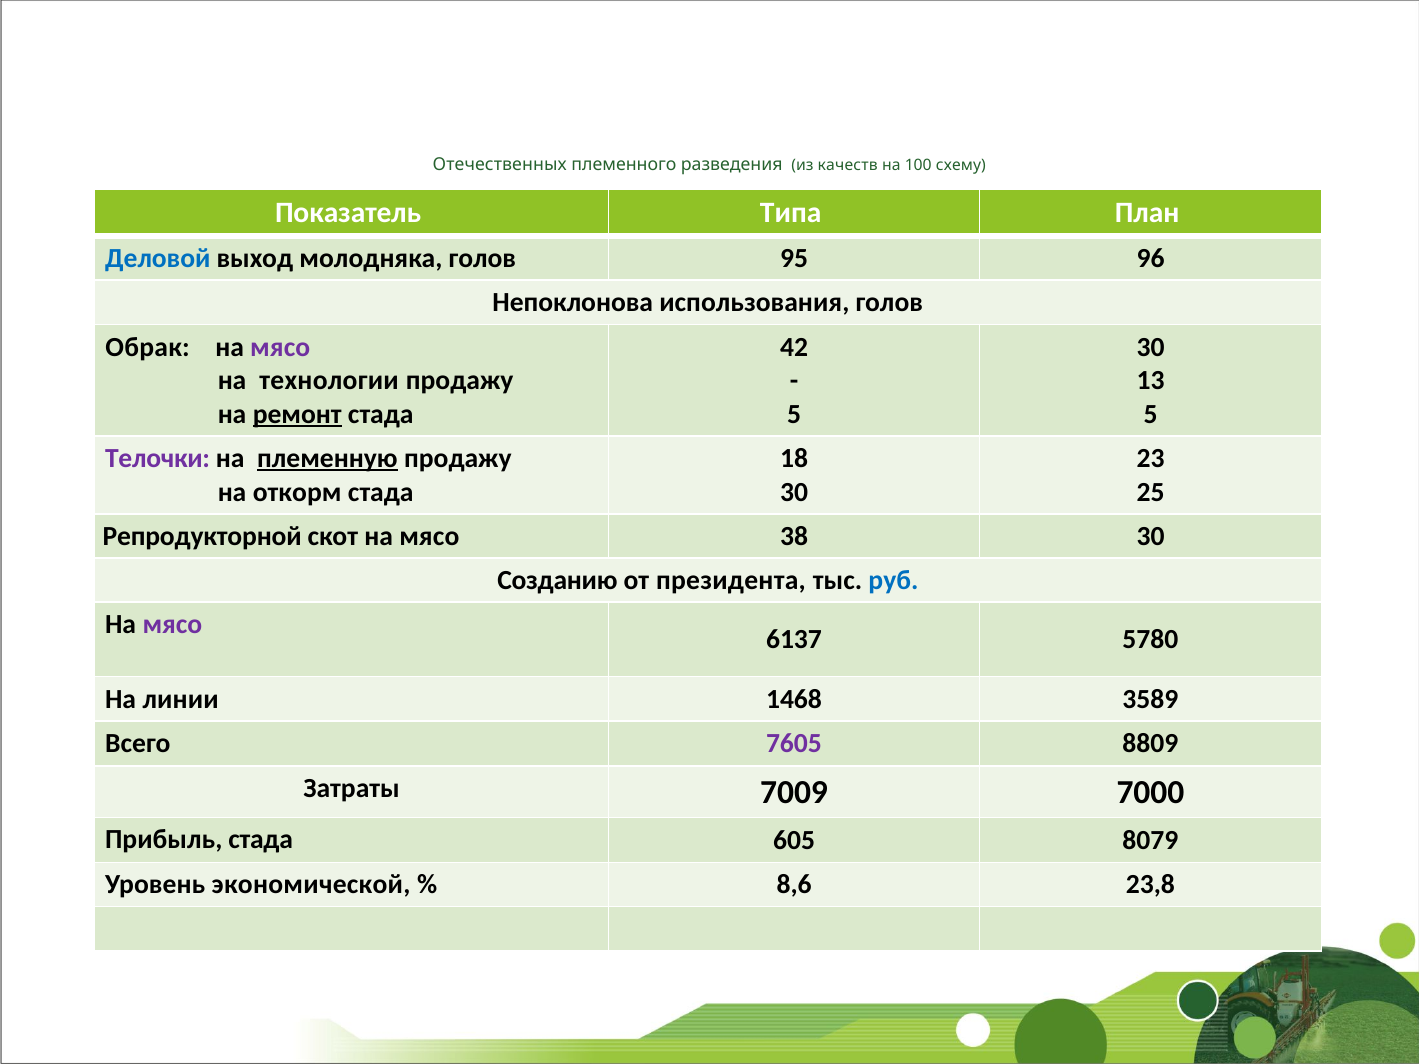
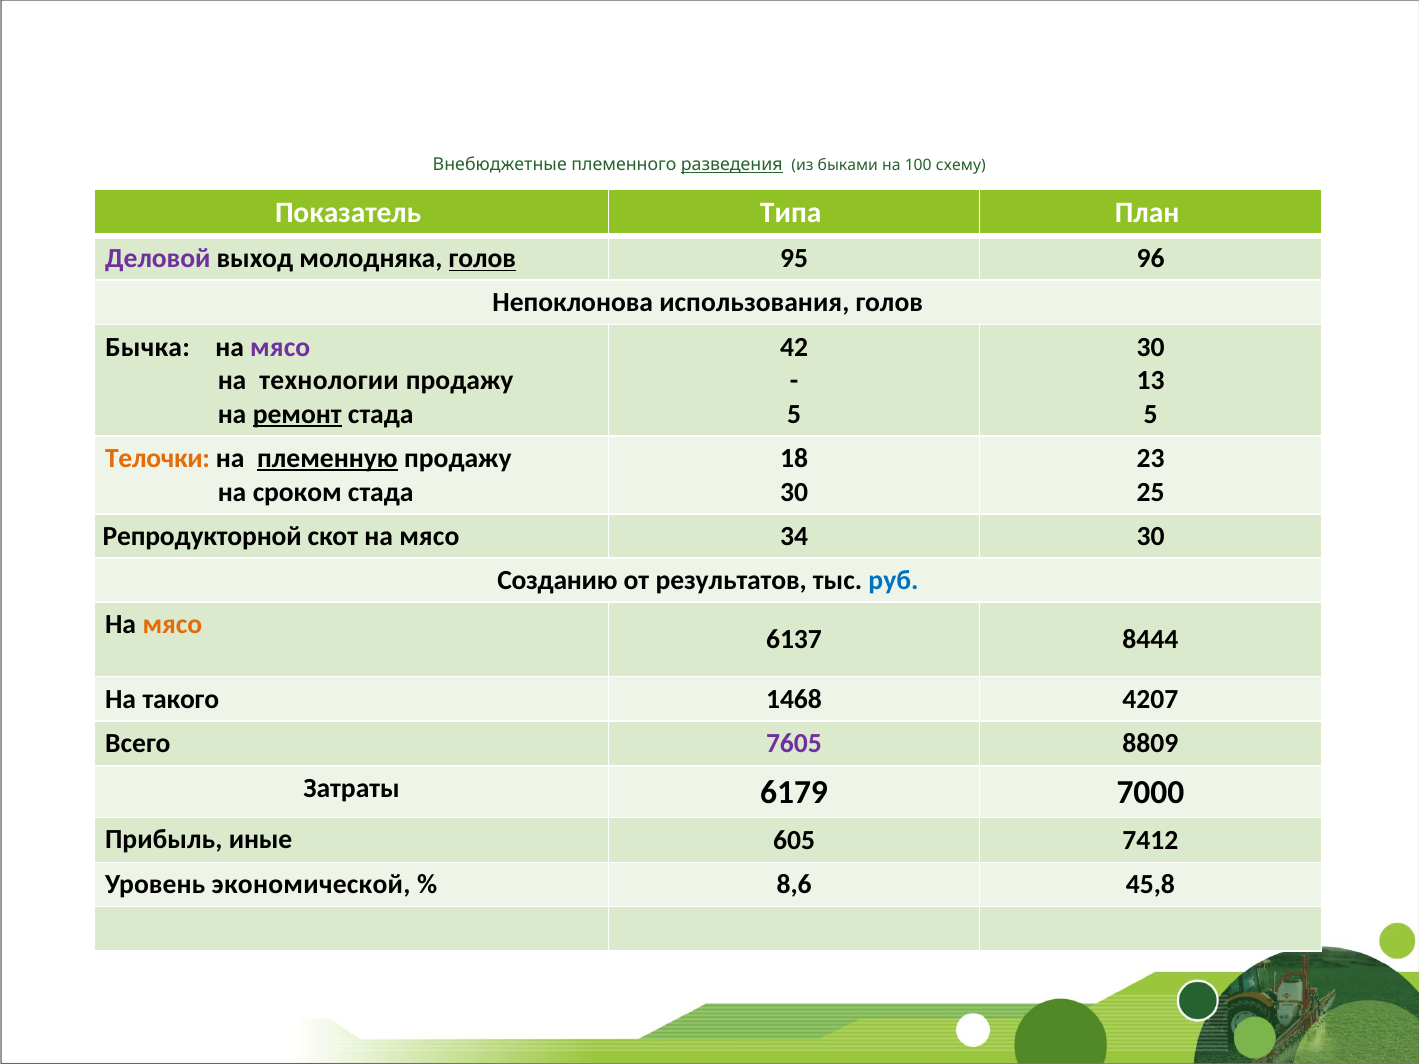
Отечественных: Отечественных -> Внебюджетные (500, 165)
разведения underline: none -> present (732, 165)
качеств: качеств -> быками (848, 166)
Деловой colour: blue -> purple (158, 259)
голов underline: none -> present (482, 259)
Обрак: Обрак -> Бычка (148, 347)
Телочки colour: purple -> orange (158, 458)
откорм: откорм -> сроком (297, 492)
38: 38 -> 34 (794, 536)
президента: президента -> результатов (731, 581)
мясо colour: purple -> orange (172, 625)
5780: 5780 -> 8444 (1150, 640)
линии: линии -> такого (181, 699)
3589: 3589 -> 4207 (1150, 699)
7009: 7009 -> 6179 (794, 792)
Прибыль стада: стада -> иные (261, 840)
8079: 8079 -> 7412 (1150, 840)
23,8: 23,8 -> 45,8 (1150, 885)
